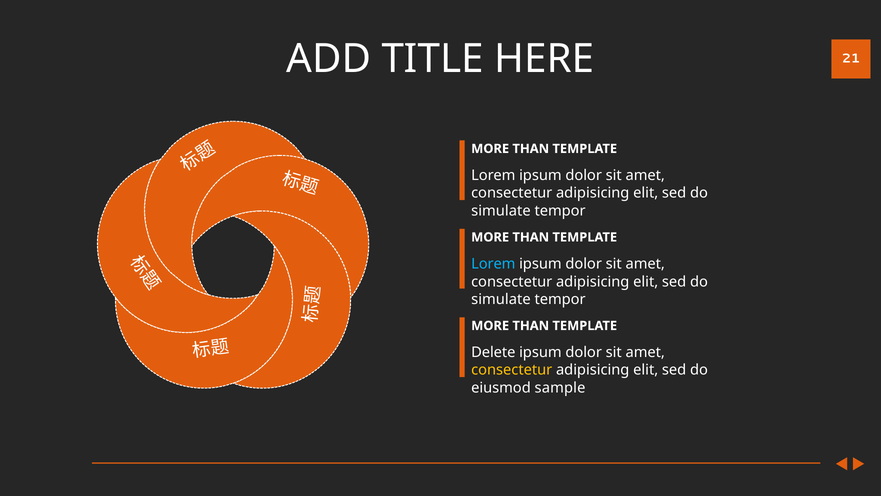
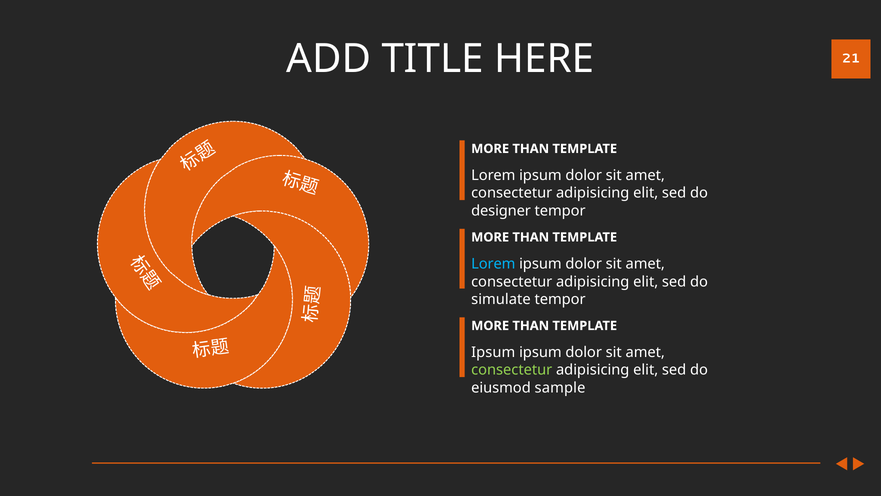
simulate: simulate -> designer (501, 211)
Delete: Delete -> Ipsum (493, 352)
consectetur colour: yellow -> light green (512, 370)
